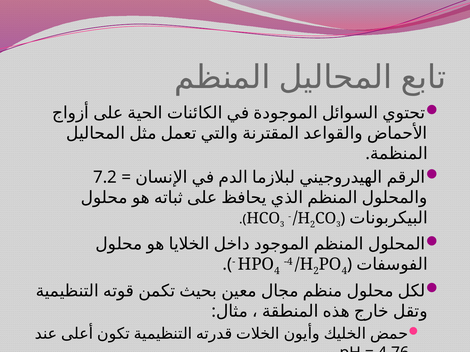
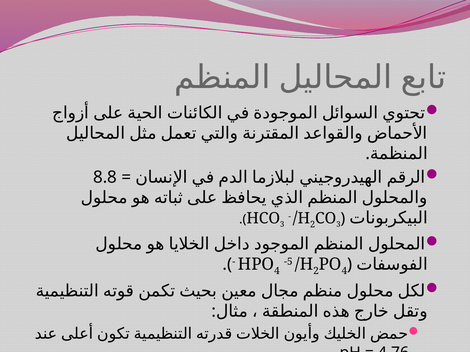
7.2: 7.2 -> 8.8 (105, 178)
-4: -4 -> -5 (288, 262)
